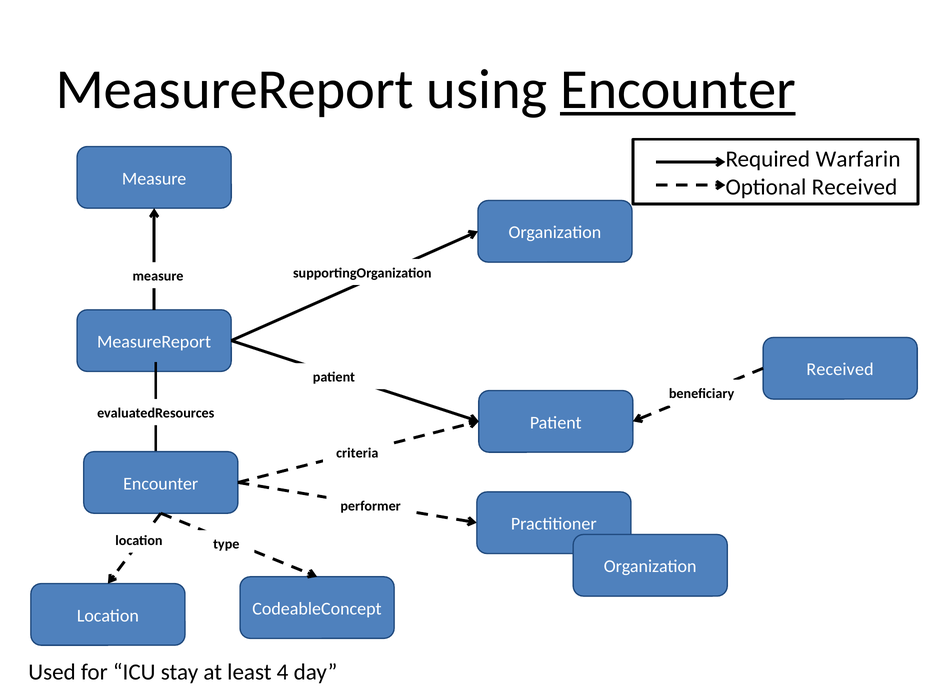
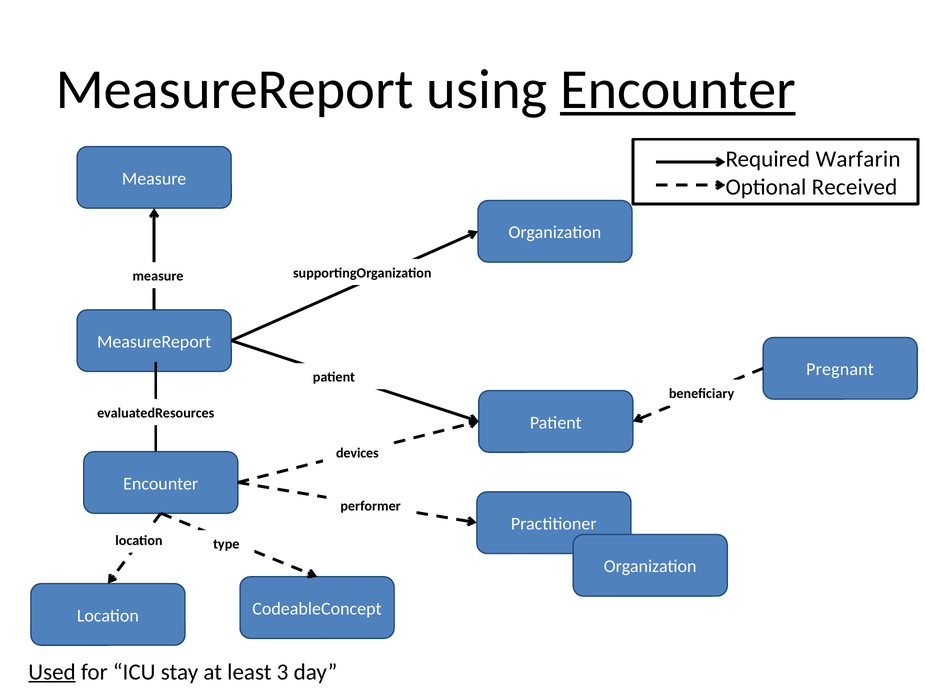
Received: Received -> Pregnant (840, 369)
criteria: criteria -> devices (357, 453)
Used underline: none -> present (52, 672)
4: 4 -> 3 (283, 672)
